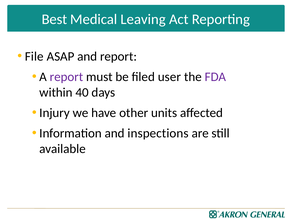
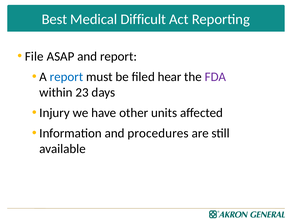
Leaving: Leaving -> Difficult (143, 19)
report colour: purple -> blue (66, 77)
user: user -> hear (170, 77)
40: 40 -> 23 (82, 92)
inspections: inspections -> procedures (158, 133)
